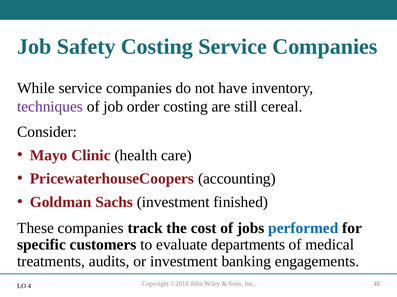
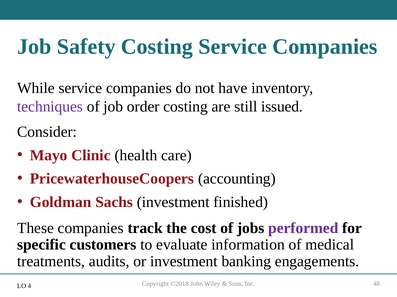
cereal: cereal -> issued (282, 107)
performed colour: blue -> purple (303, 229)
departments: departments -> information (248, 245)
